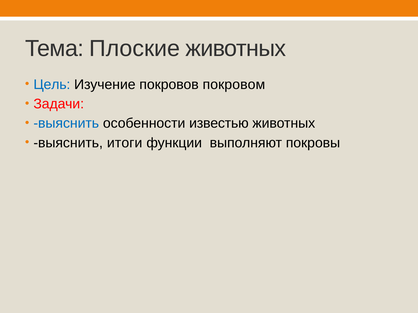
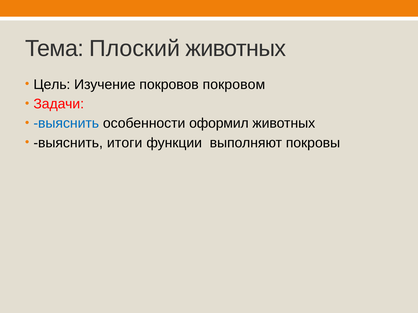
Плоские: Плоские -> Плоский (135, 49)
Цель colour: blue -> black (52, 85)
известью: известью -> оформил (219, 124)
